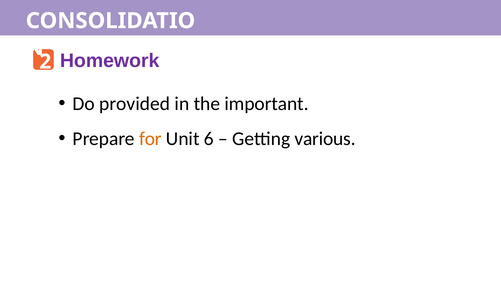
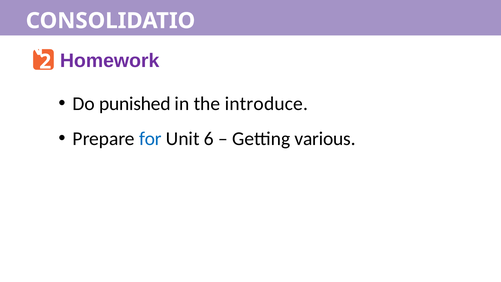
provided: provided -> punished (135, 104)
important: important -> introduce (266, 104)
for colour: orange -> blue (150, 139)
